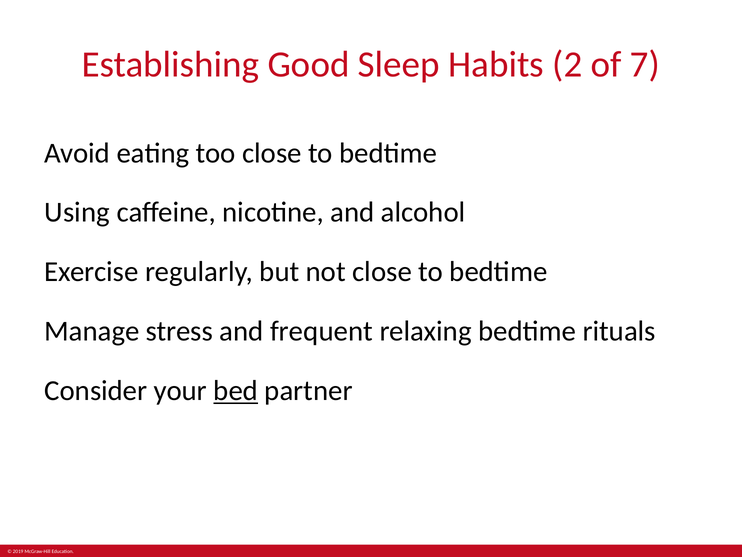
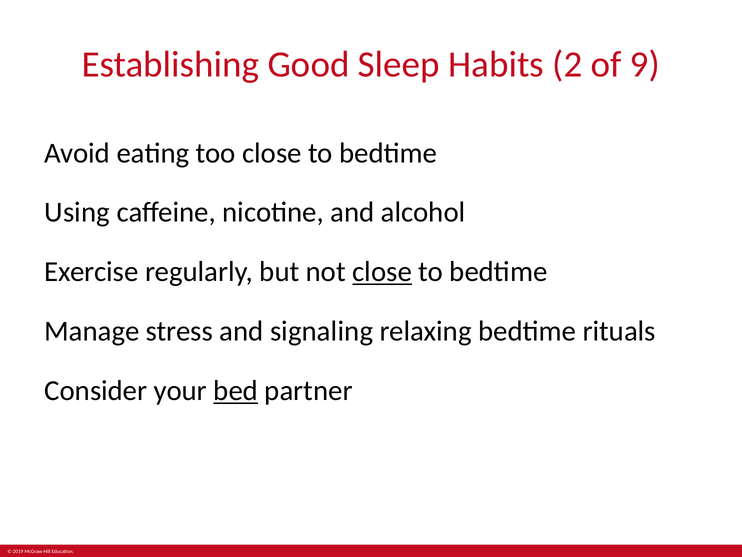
7: 7 -> 9 (645, 65)
close underline: none -> present (382, 272)
frequent: frequent -> signaling (322, 331)
